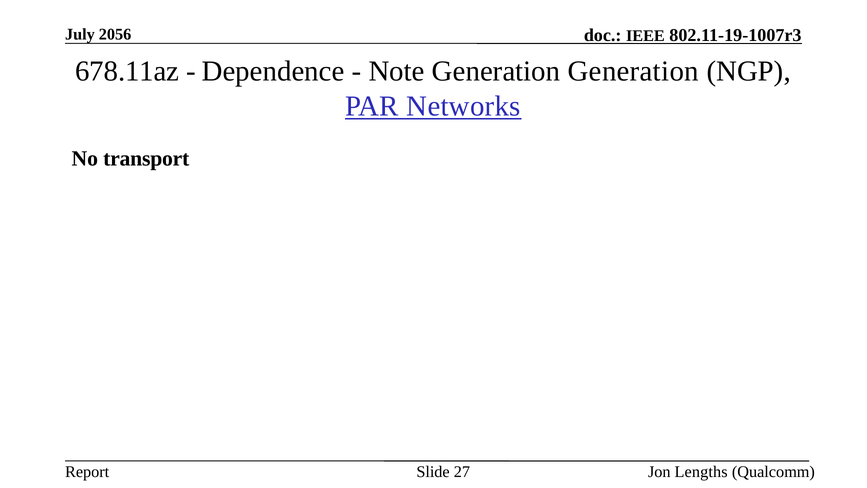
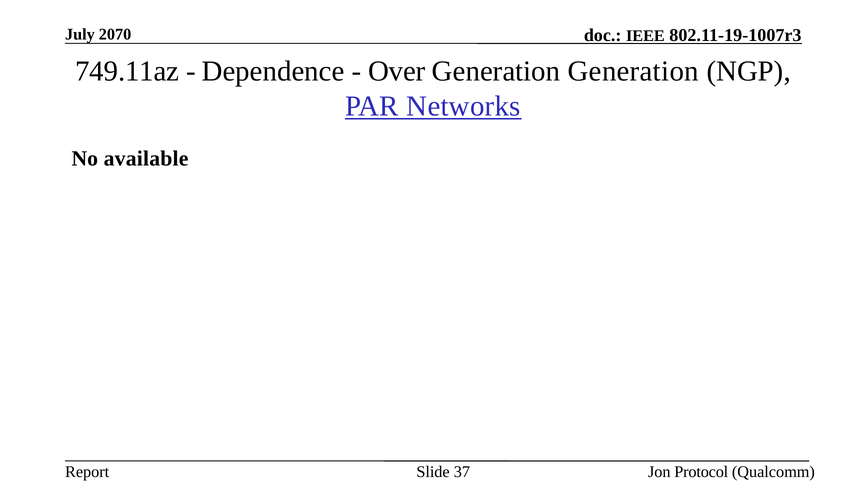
2056: 2056 -> 2070 (115, 35)
678.11az: 678.11az -> 749.11az (127, 71)
Note: Note -> Over (397, 71)
transport: transport -> available (146, 159)
27: 27 -> 37 (462, 471)
Lengths: Lengths -> Protocol (701, 471)
